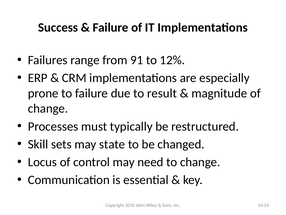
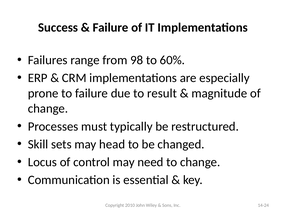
91: 91 -> 98 (137, 60)
12%: 12% -> 60% (172, 60)
state: state -> head (112, 144)
